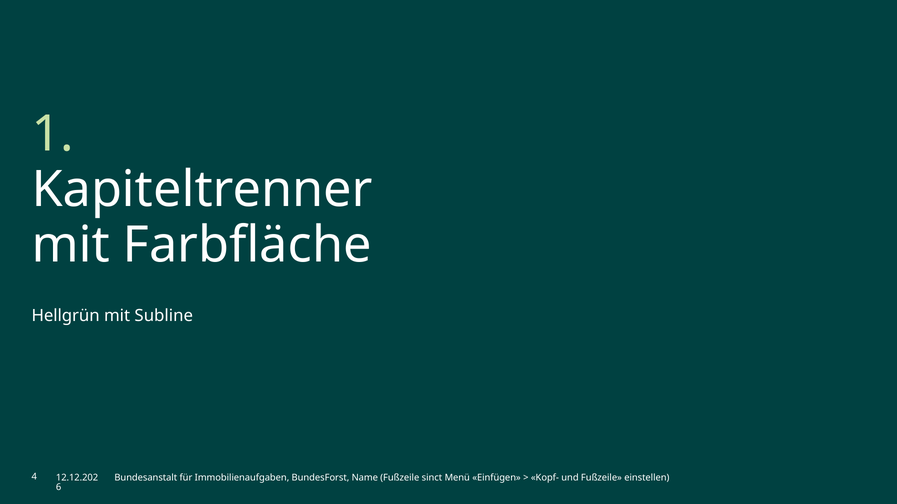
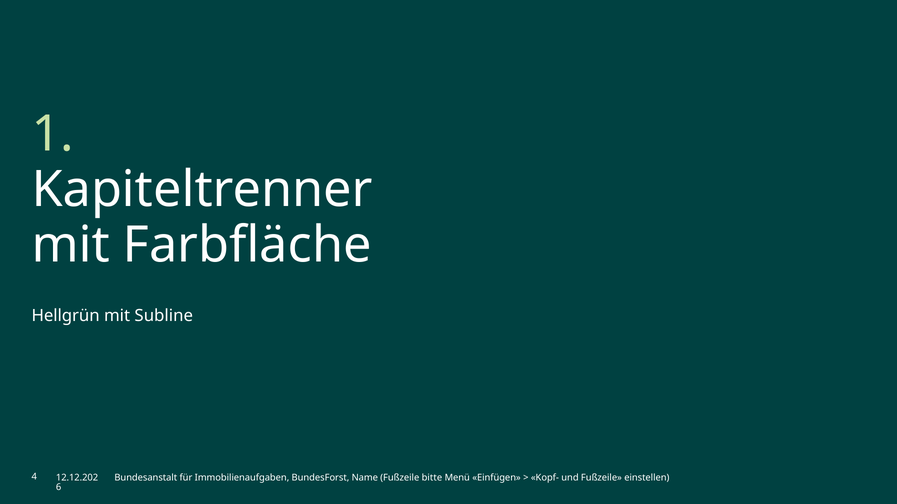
sinct: sinct -> bitte (432, 478)
